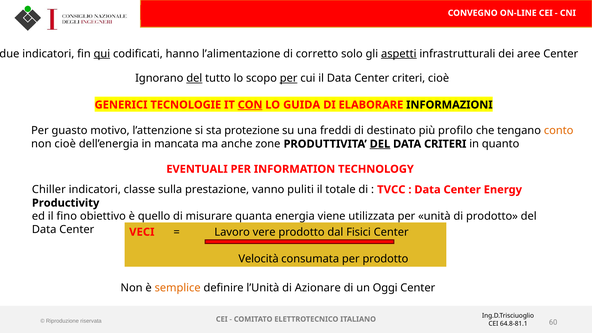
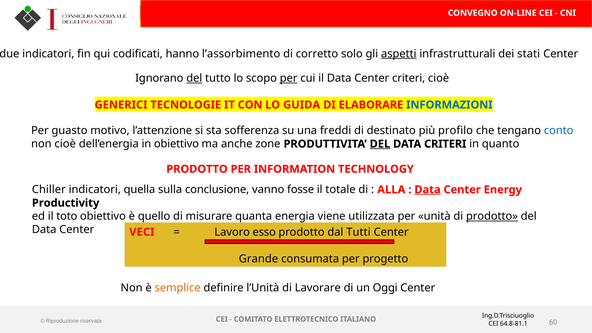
qui underline: present -> none (102, 54)
l’alimentazione: l’alimentazione -> l’assorbimento (241, 54)
aree: aree -> stati (529, 54)
CON underline: present -> none (250, 105)
INFORMAZIONI colour: black -> blue (449, 105)
protezione: protezione -> sofferenza (252, 131)
conto colour: orange -> blue (559, 131)
in mancata: mancata -> obiettivo (176, 144)
EVENTUALI: EVENTUALI -> PRODOTTO (197, 169)
classe: classe -> quella (139, 190)
prestazione: prestazione -> conclusione (217, 190)
puliti: puliti -> fosse (301, 190)
TVCC: TVCC -> ALLA (391, 190)
Data underline: none -> present (428, 190)
fino: fino -> toto (67, 216)
prodotto underline: none -> present (492, 216)
vere: vere -> esso (264, 232)
Fisici: Fisici -> Tutti (358, 232)
Velocità: Velocità -> Grande (258, 259)
per prodotto: prodotto -> progetto (385, 259)
Azionare: Azionare -> Lavorare (318, 288)
